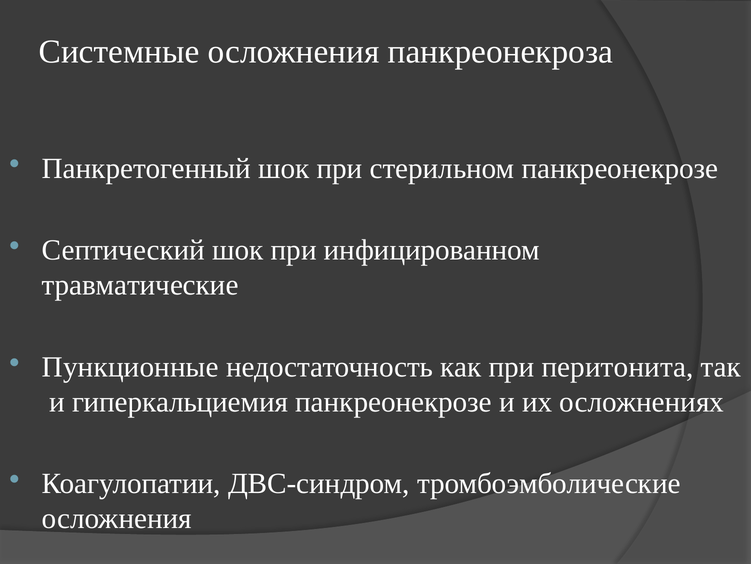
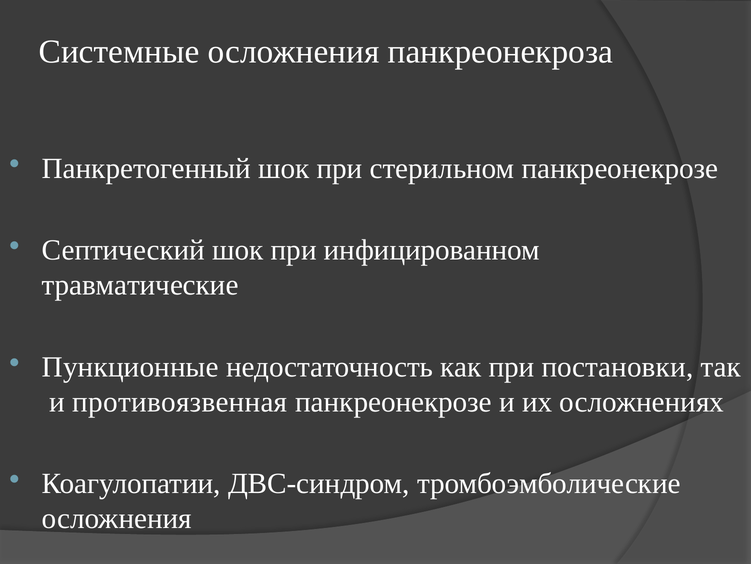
перитонита: перитонита -> постановки (618, 367)
гиперкальциемия: гиперкальциемия -> противоязвенная (180, 401)
